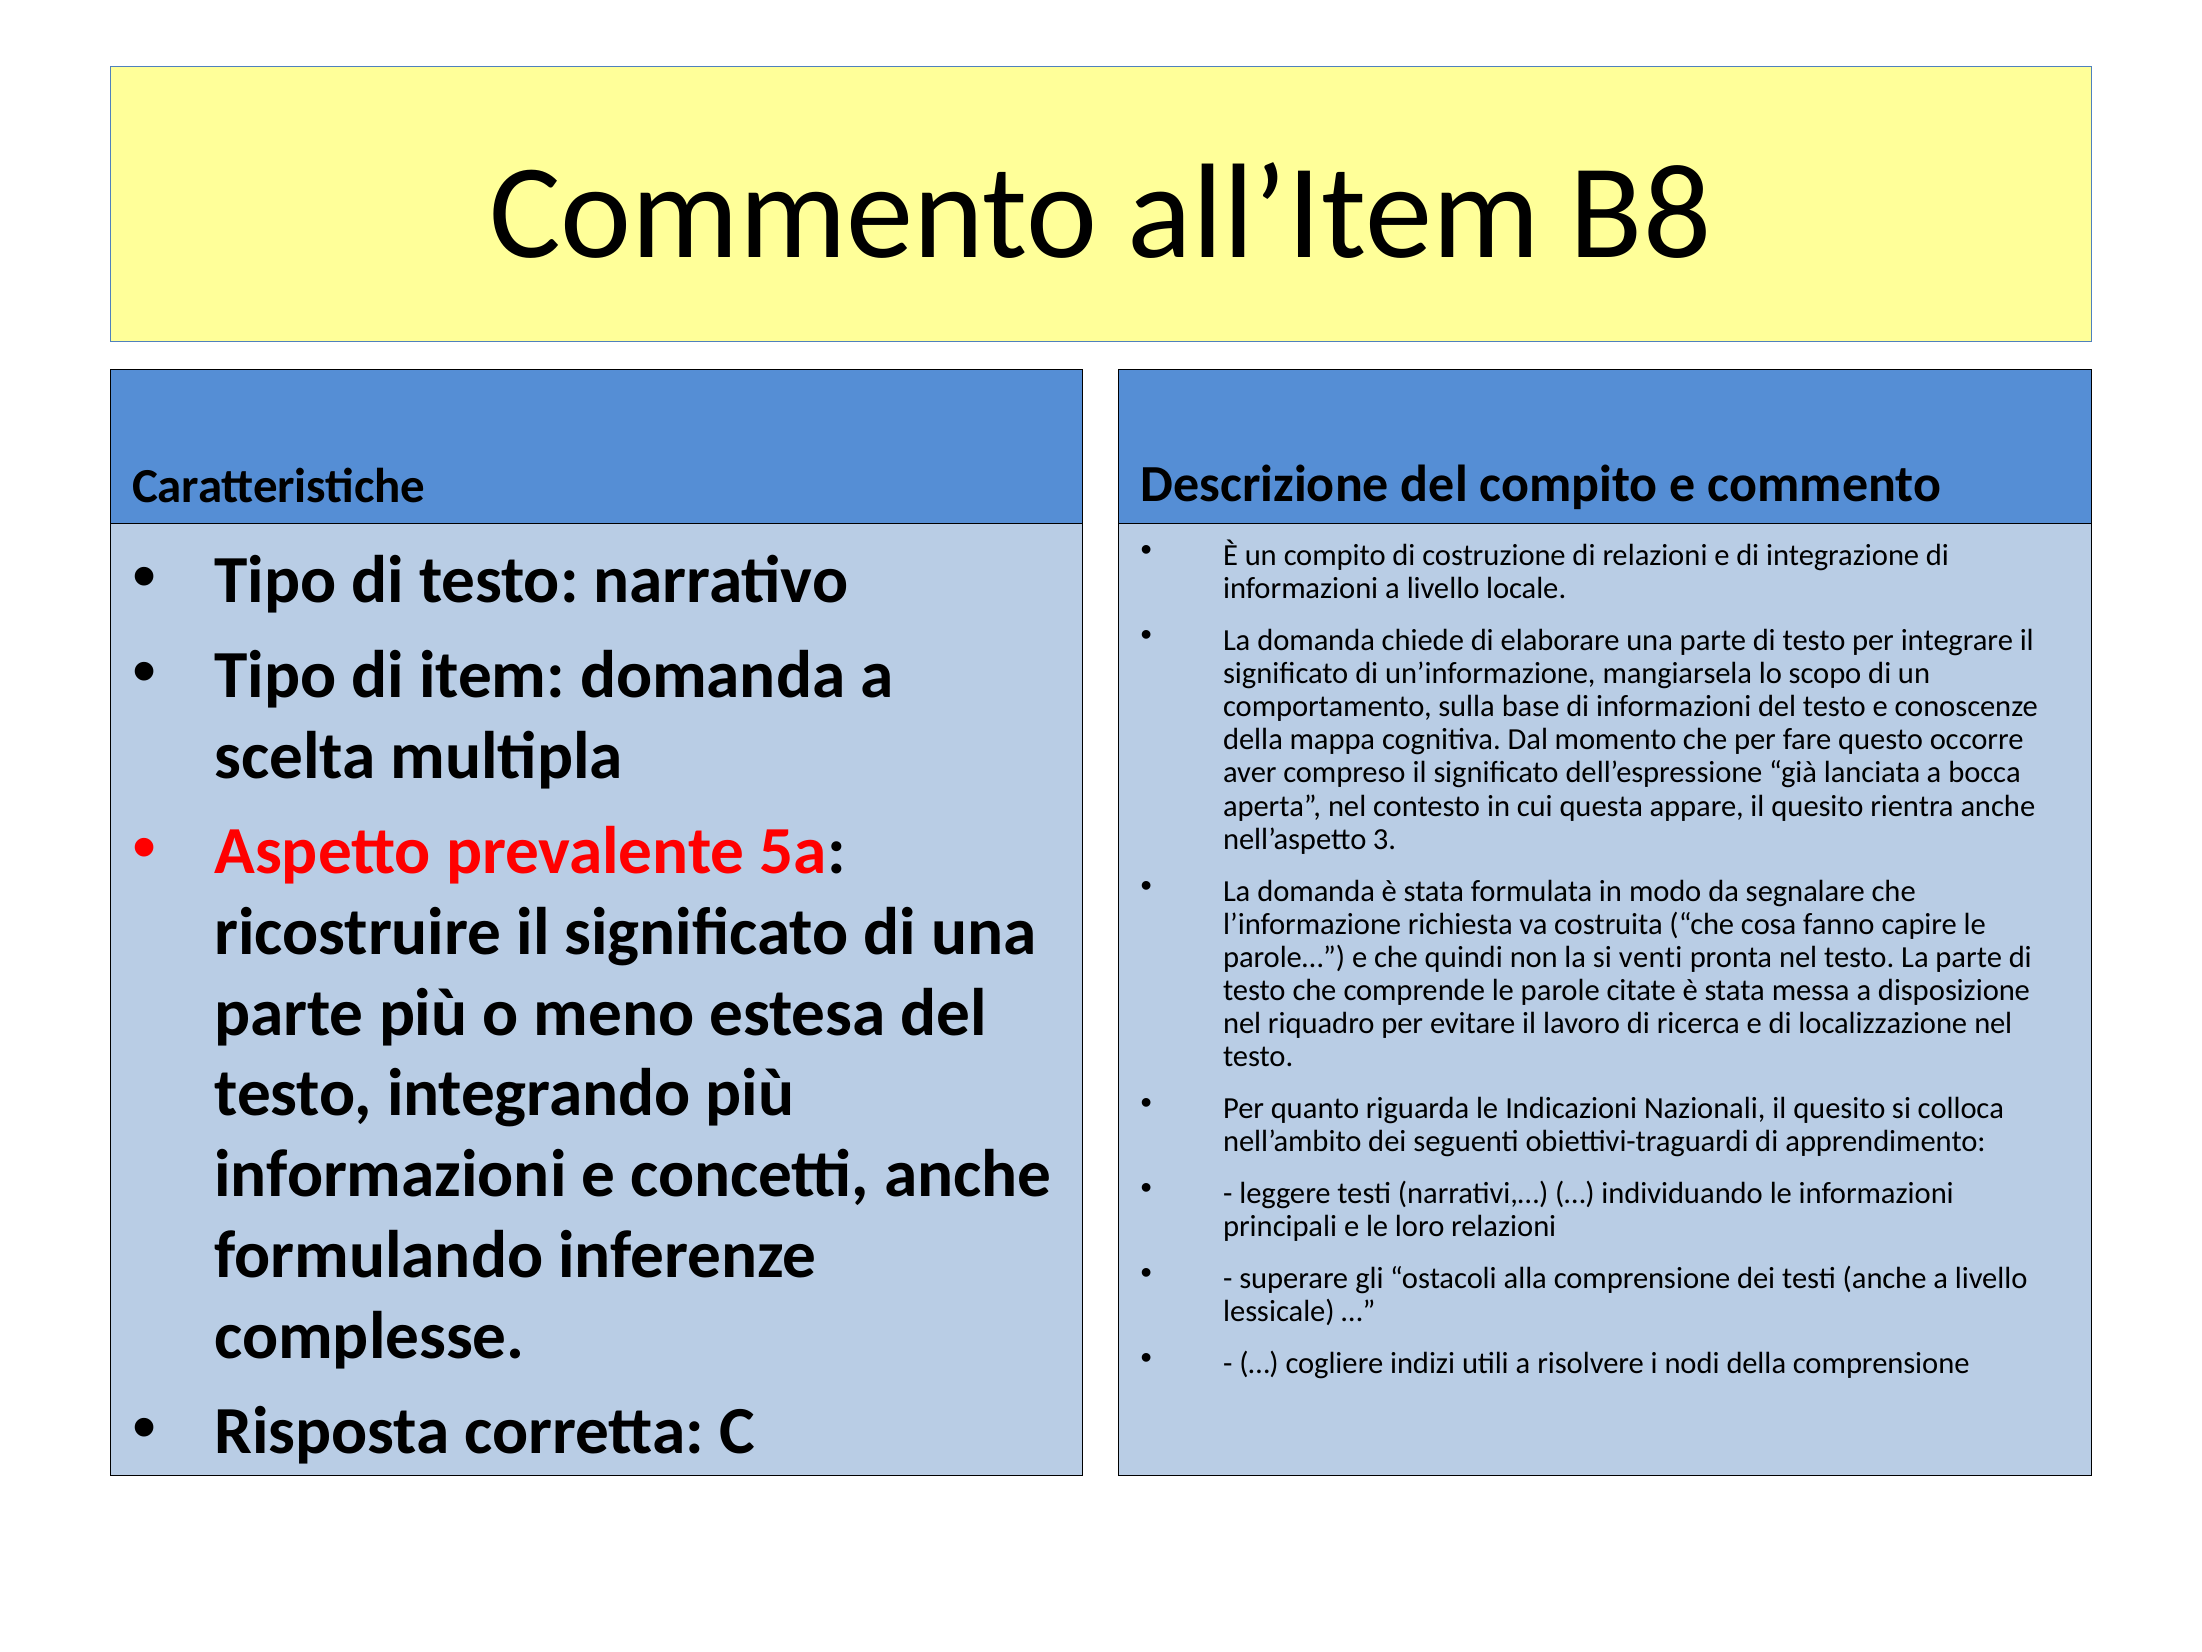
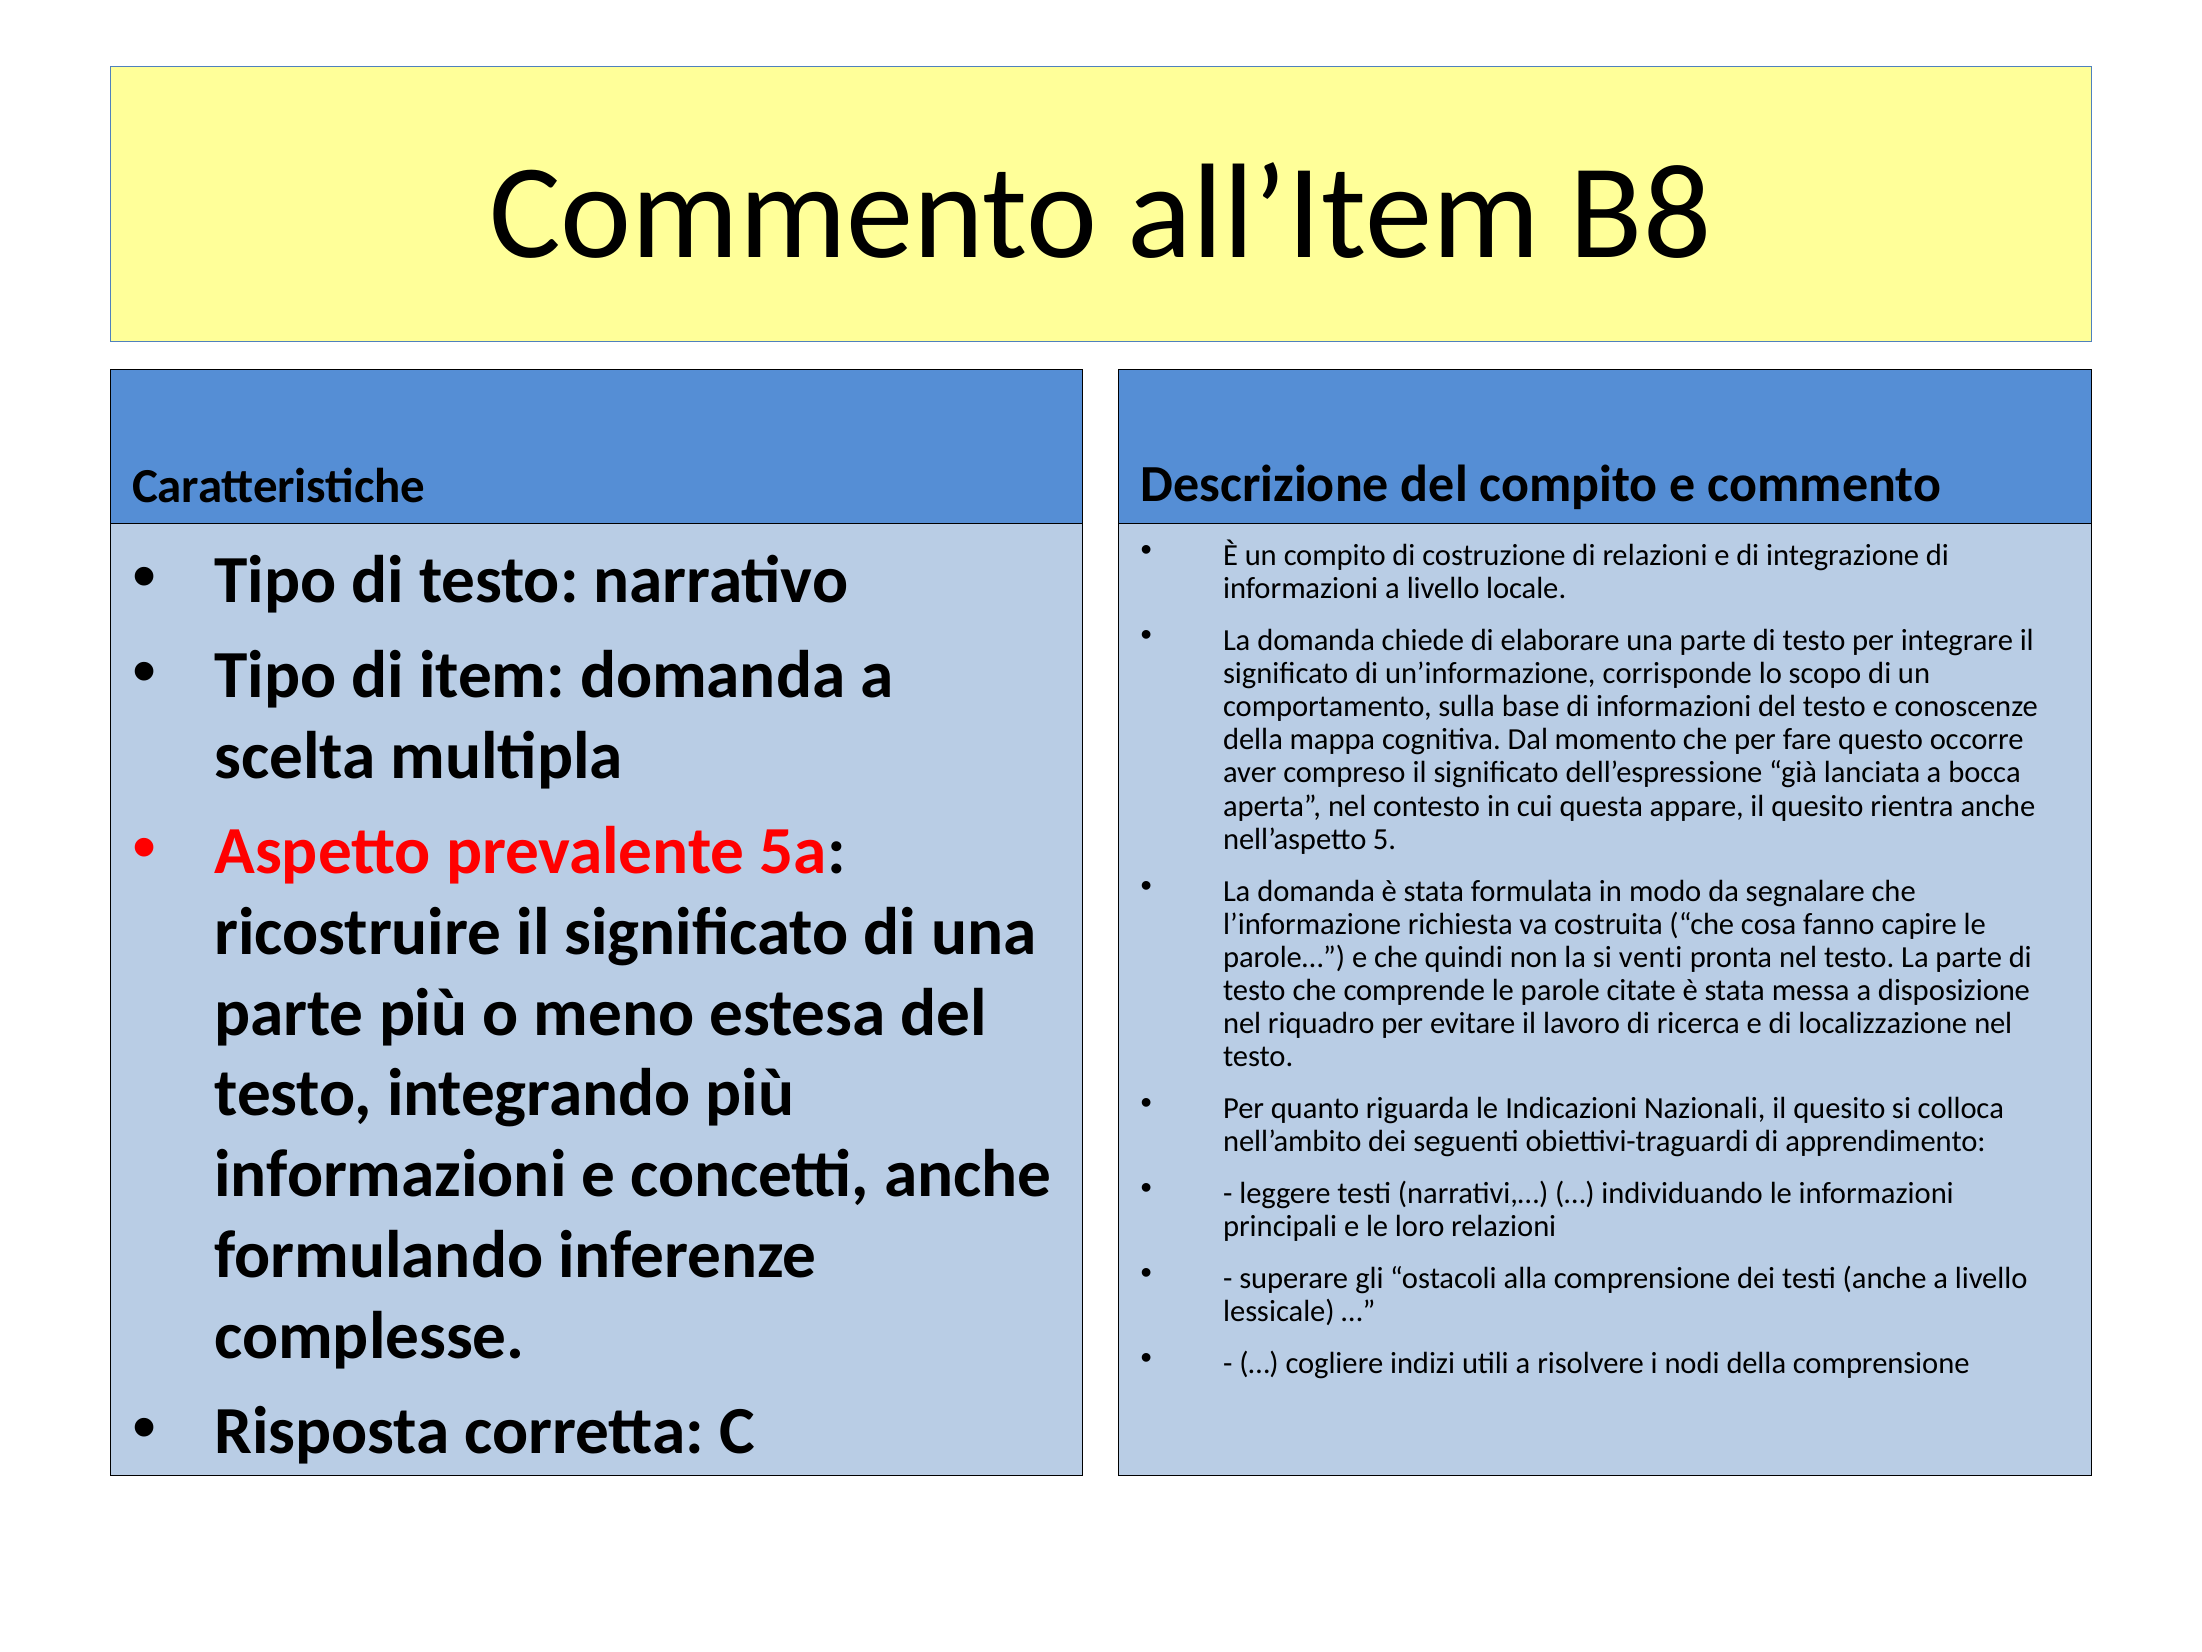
mangiarsela: mangiarsela -> corrisponde (1677, 673)
3: 3 -> 5 (1385, 839)
